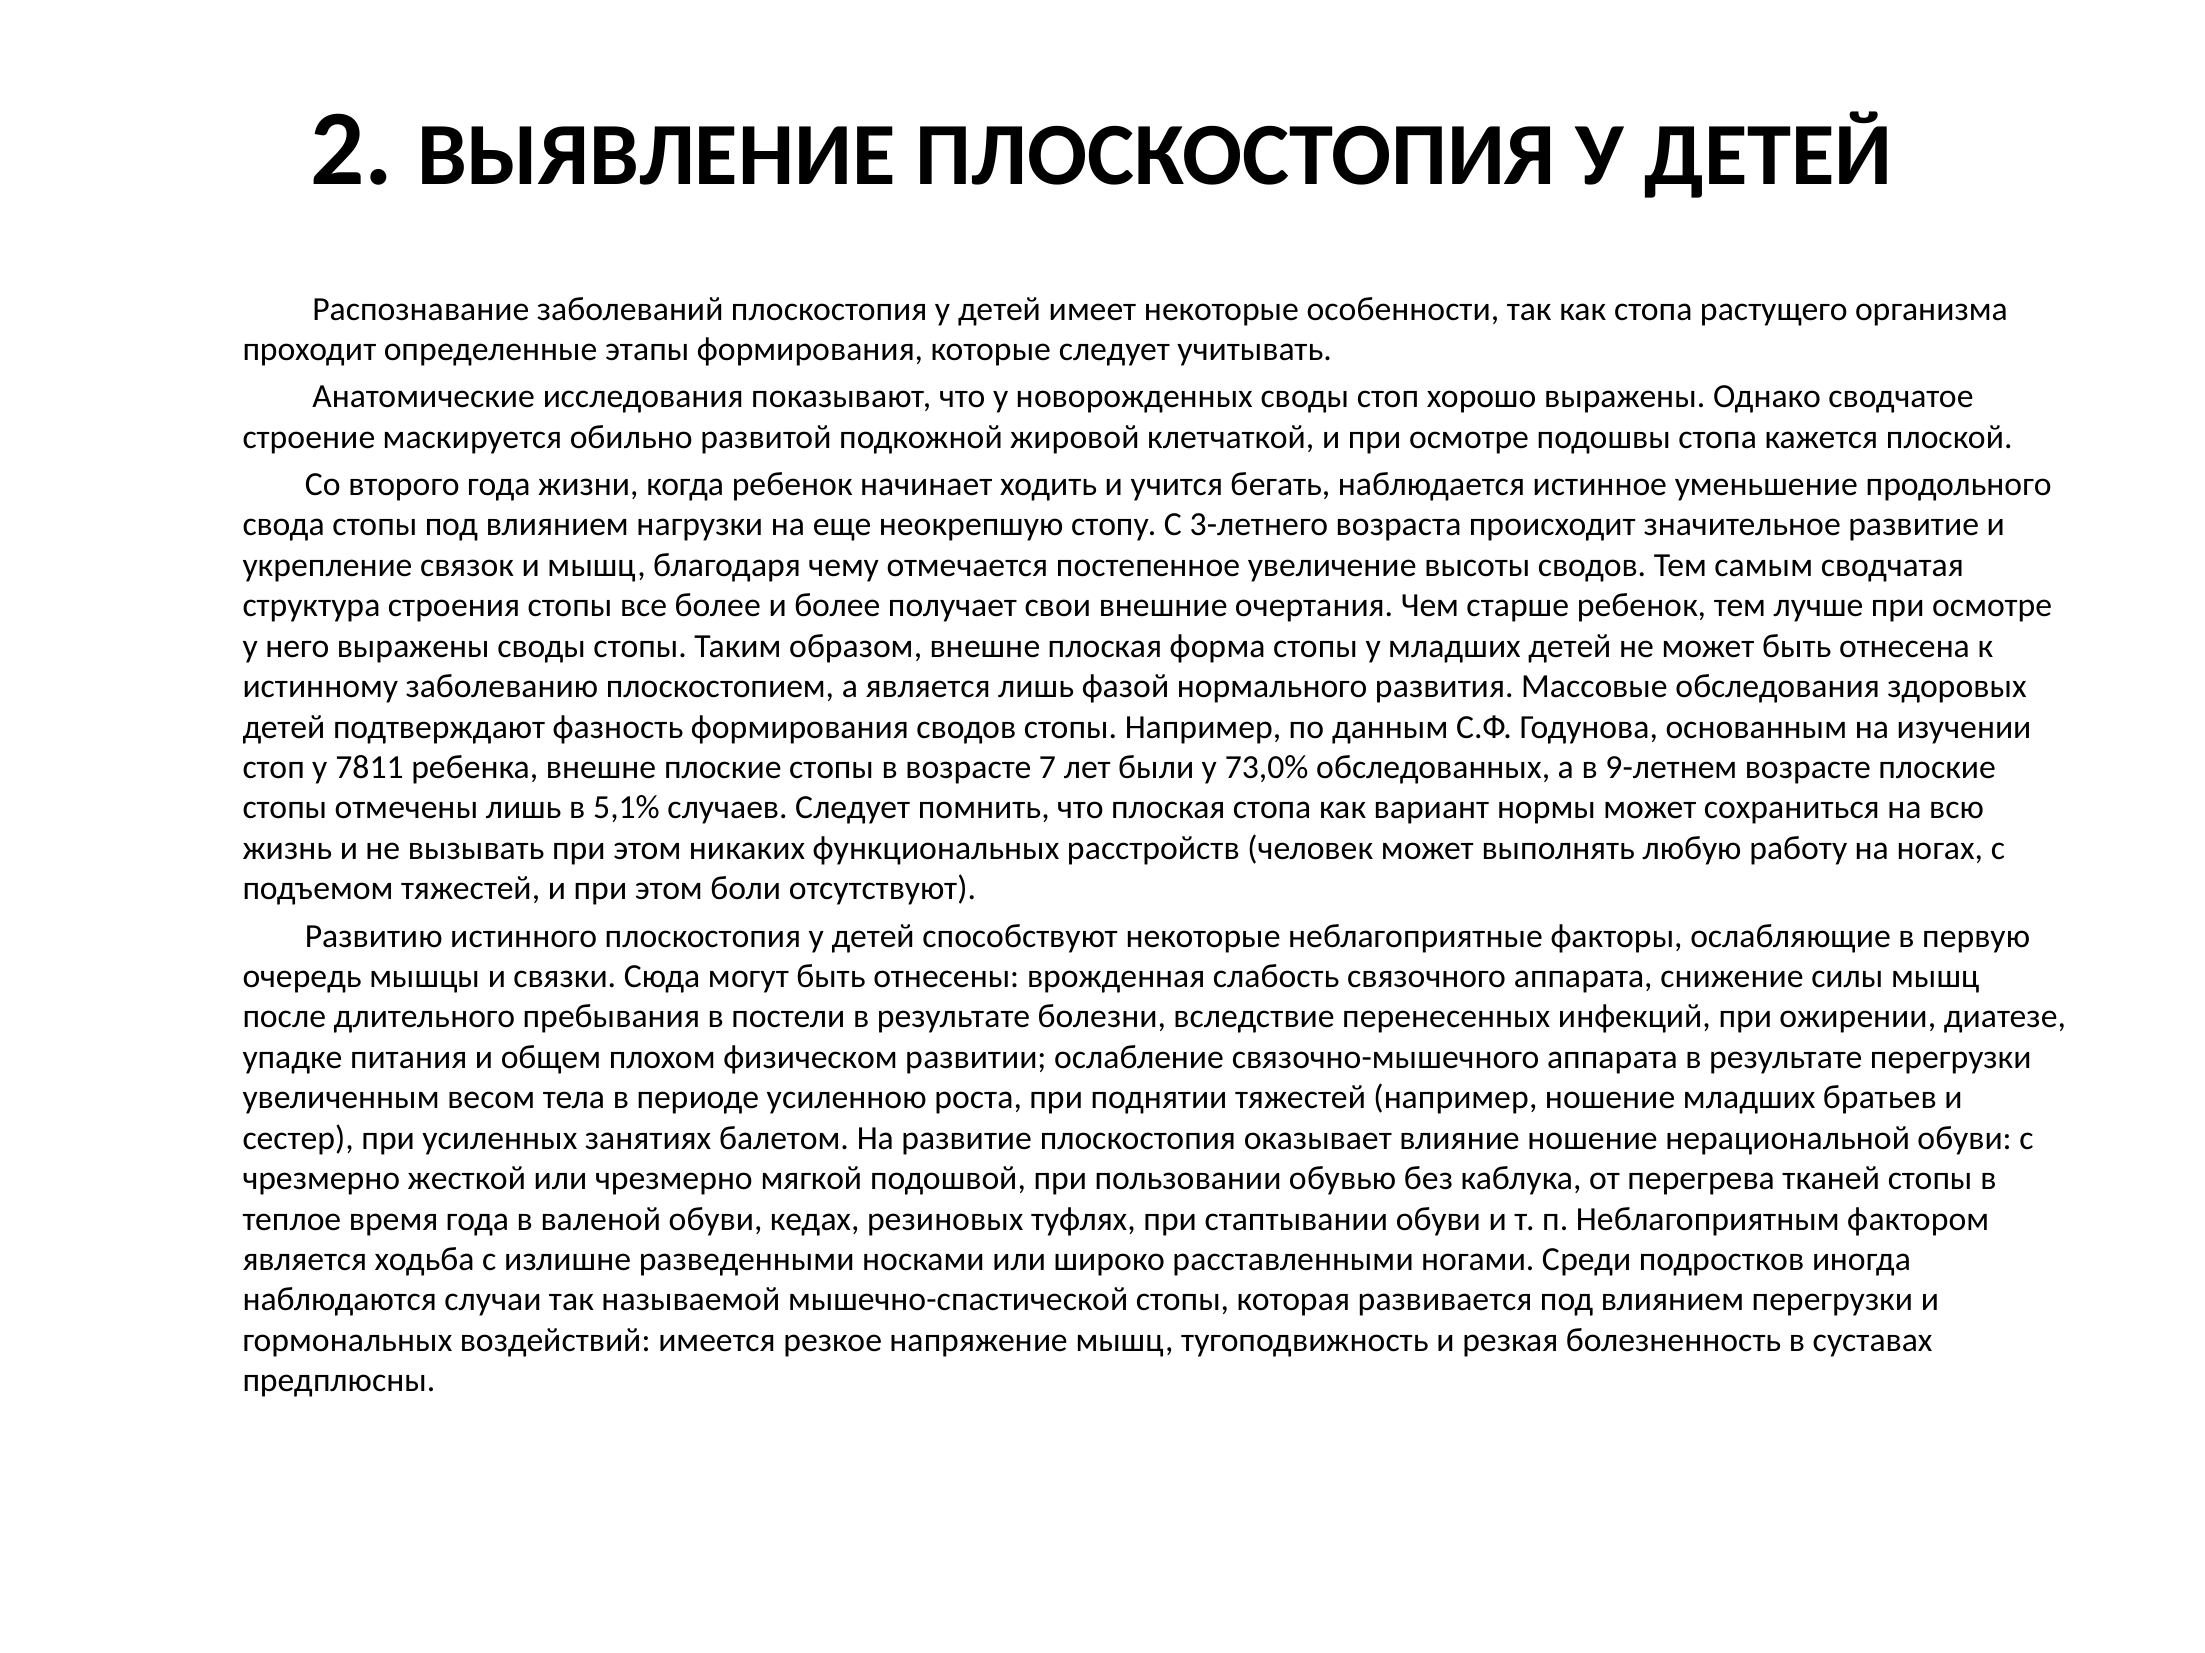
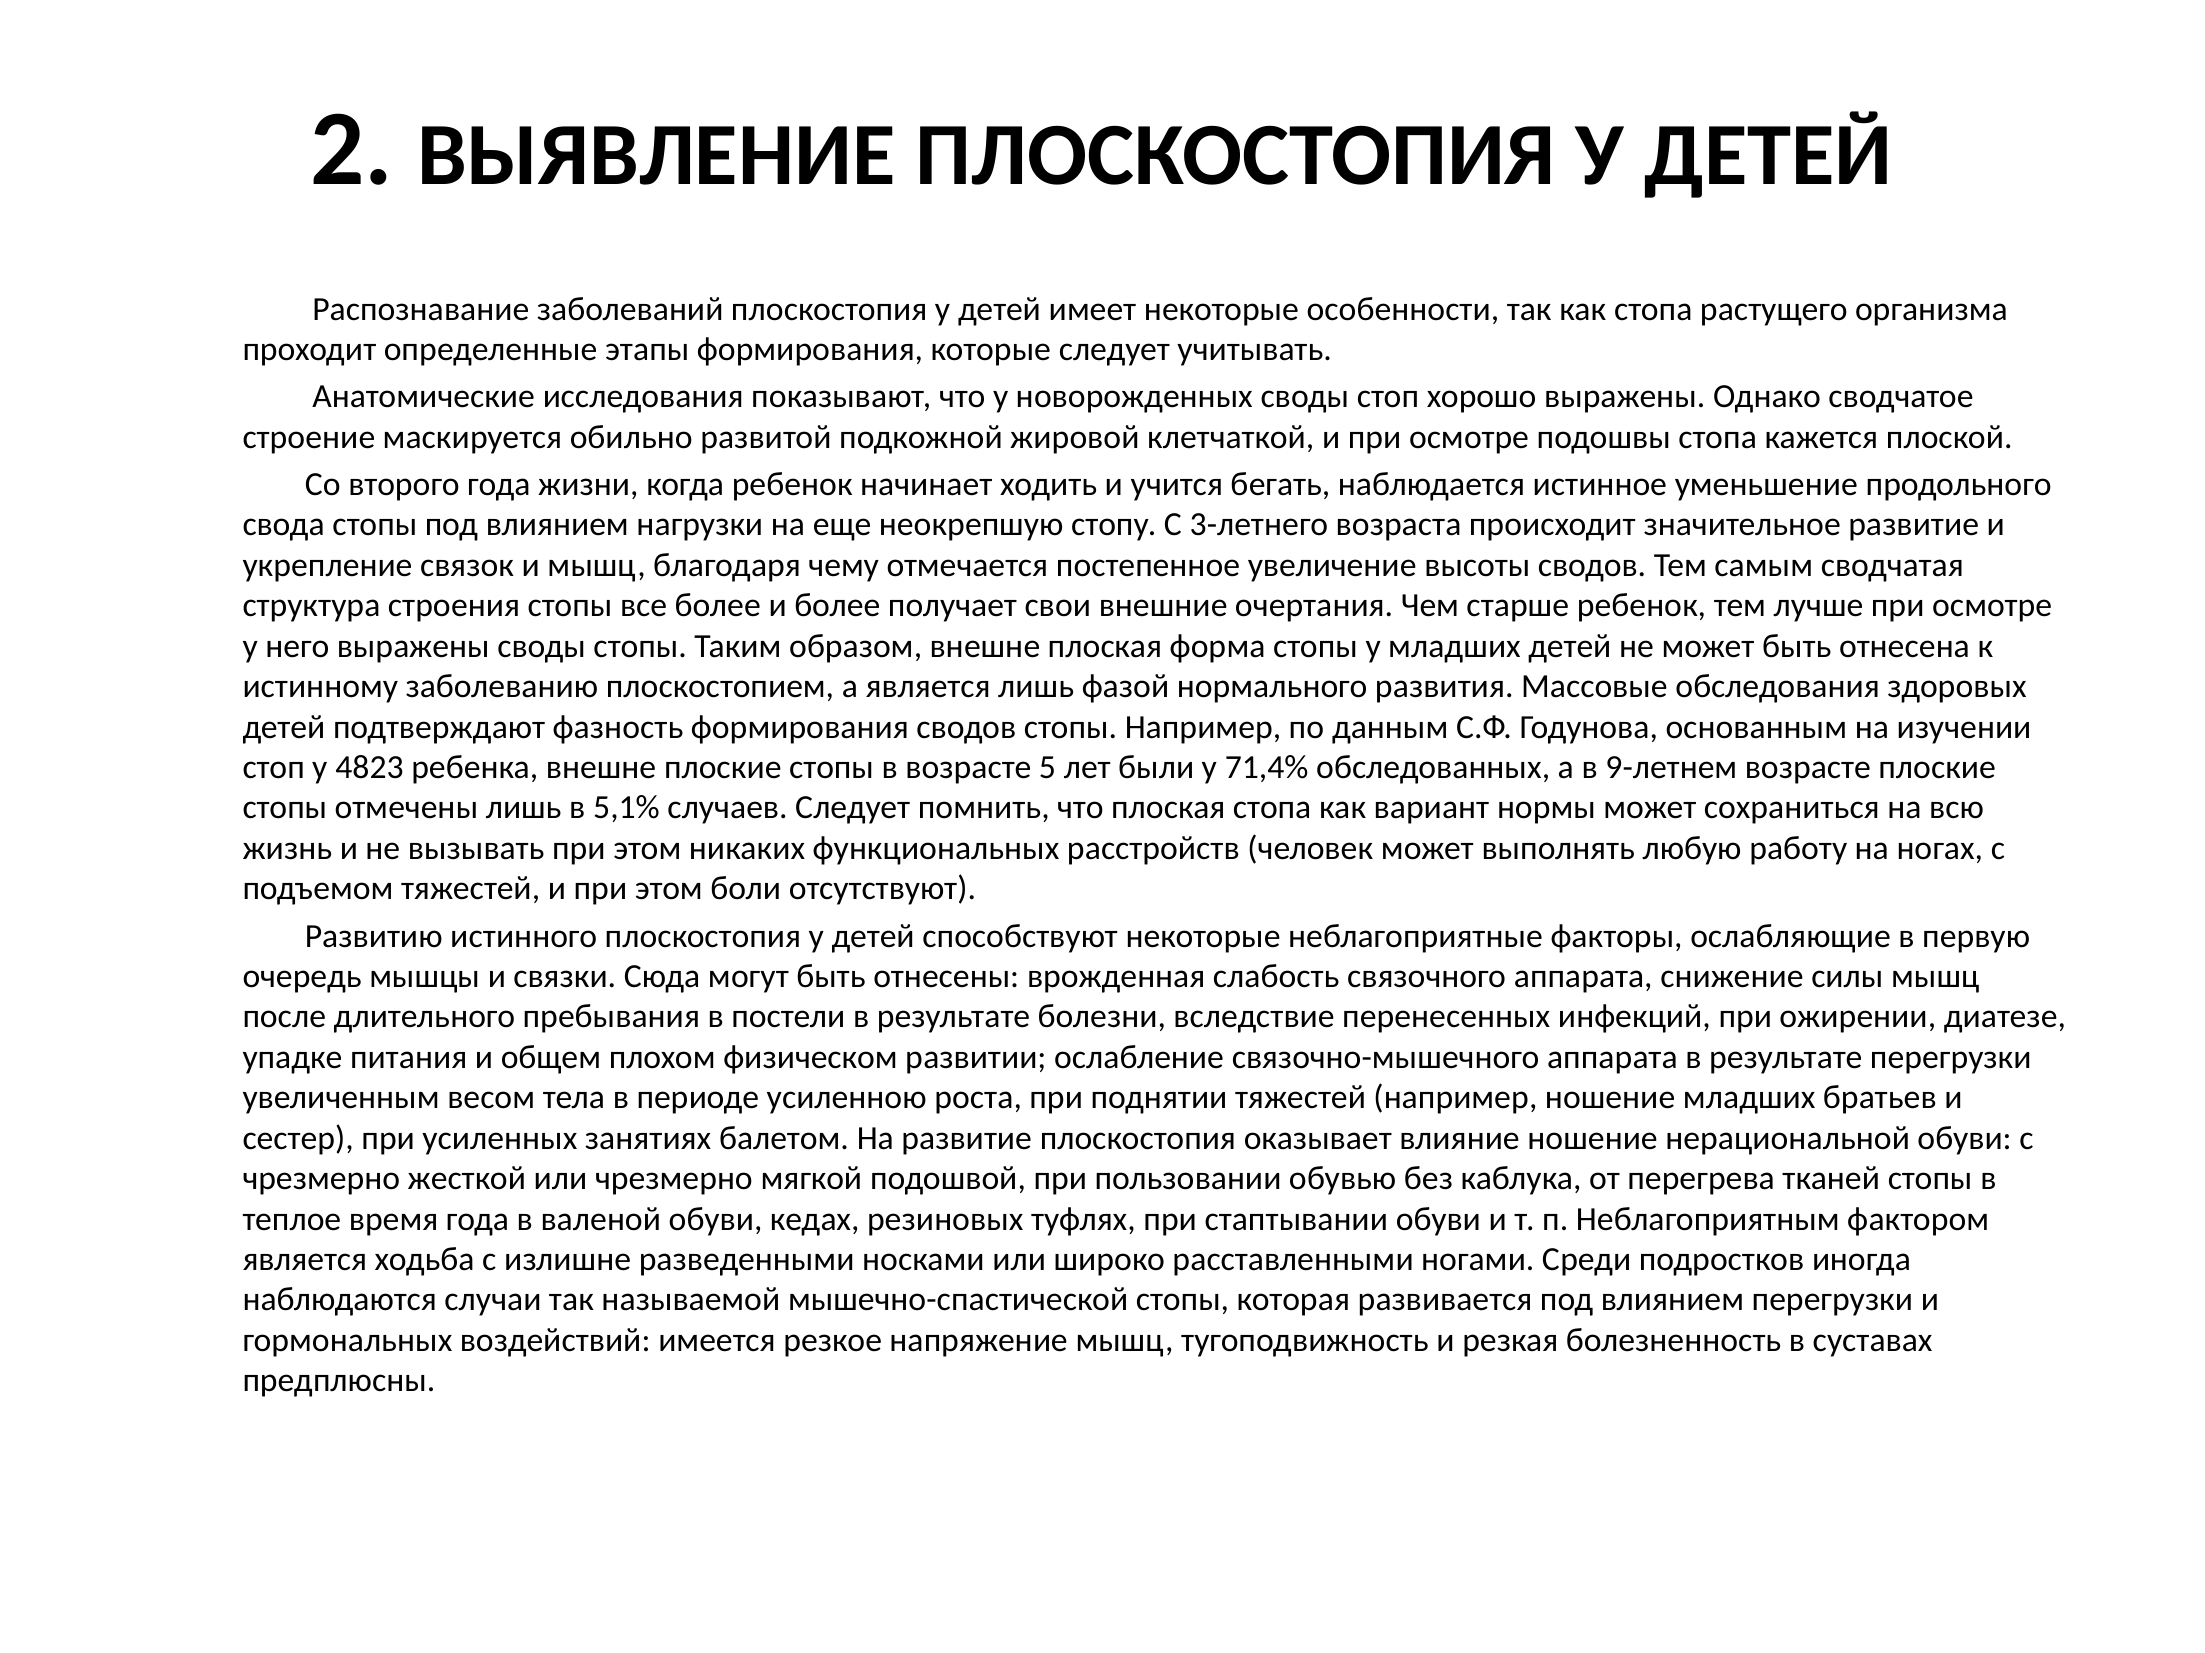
7811: 7811 -> 4823 (370, 768)
7: 7 -> 5 (1047, 768)
73,0%: 73,0% -> 71,4% (1267, 768)
